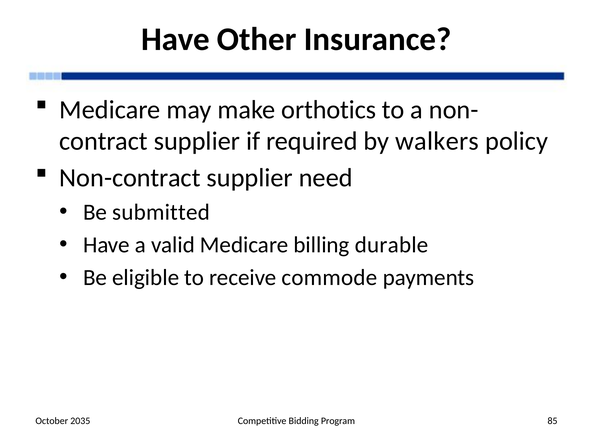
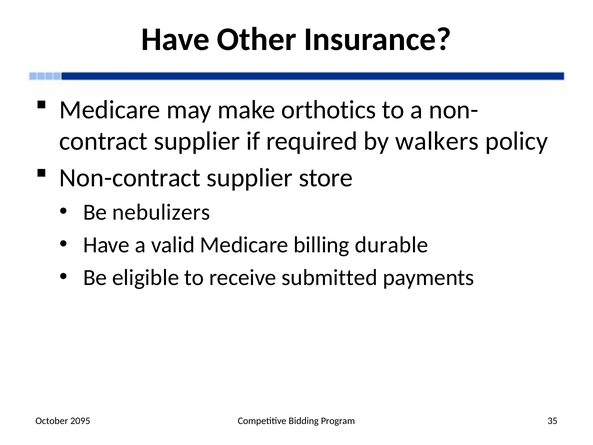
need: need -> store (326, 178)
submitted: submitted -> nebulizers (161, 212)
commode: commode -> submitted (330, 277)
2035: 2035 -> 2095 (80, 421)
85: 85 -> 35 (553, 421)
